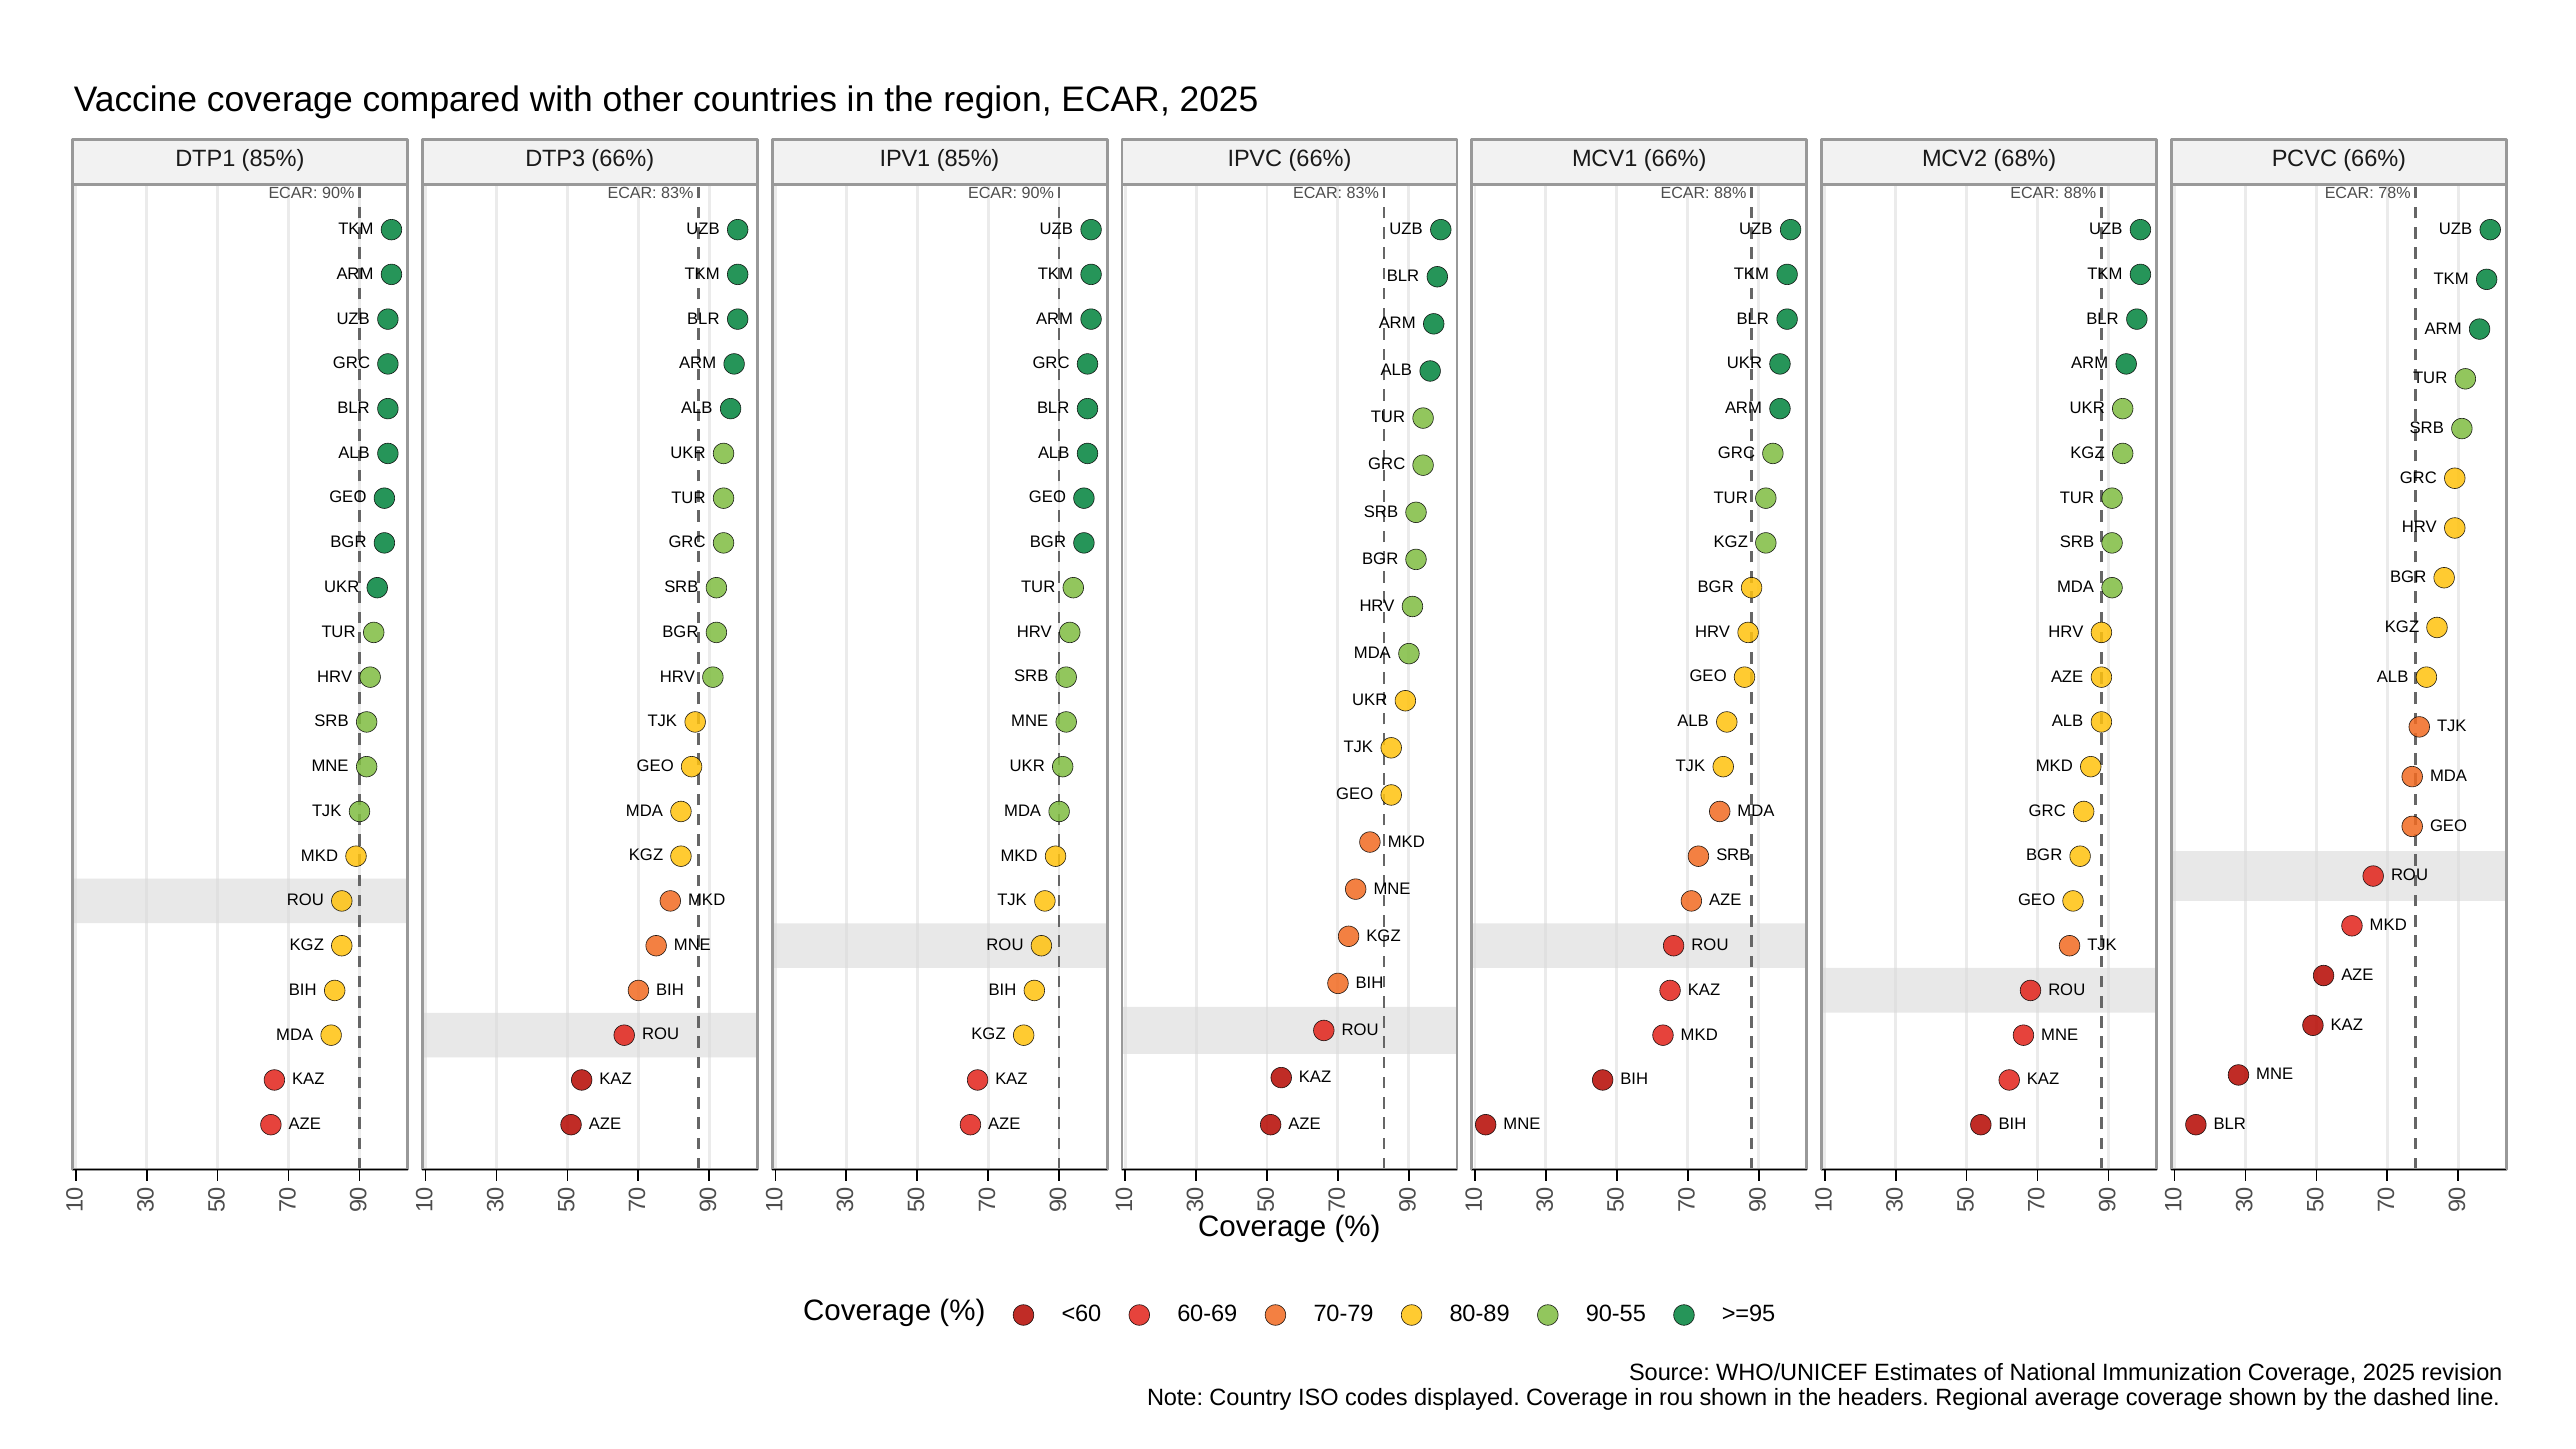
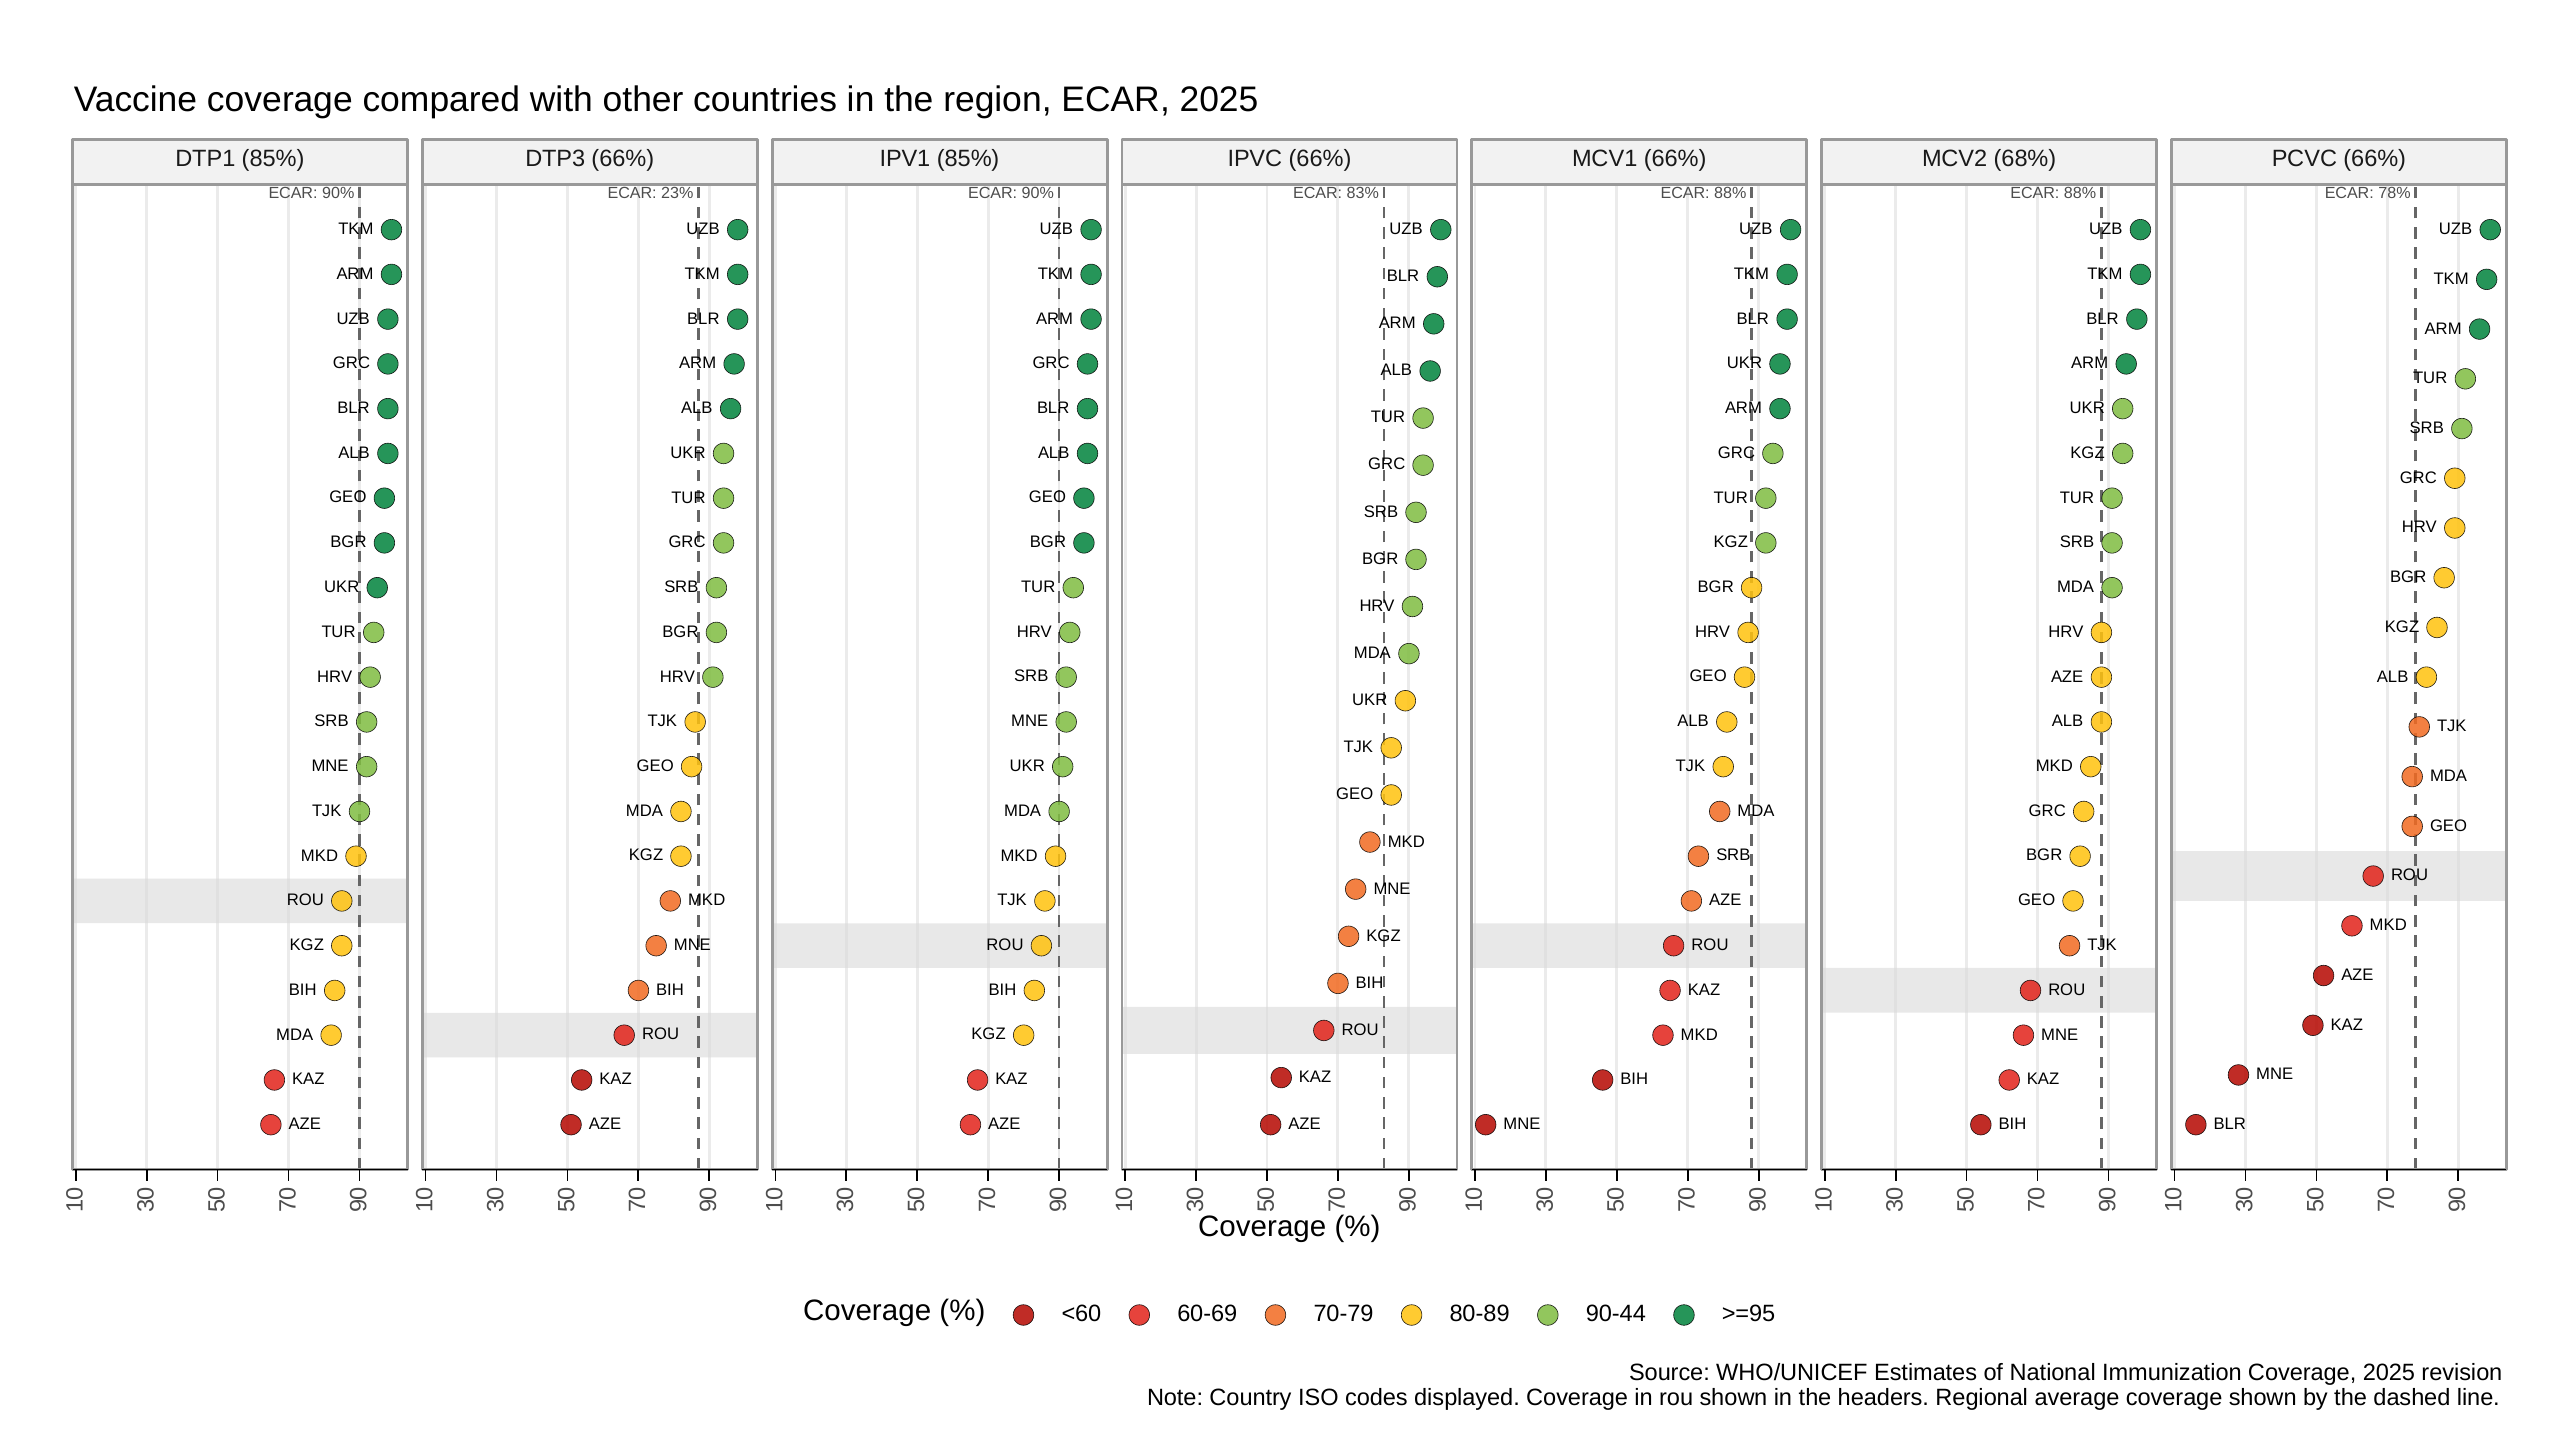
83%: 83% -> 23% (677, 193)
90-55: 90-55 -> 90-44 (1616, 1314)
